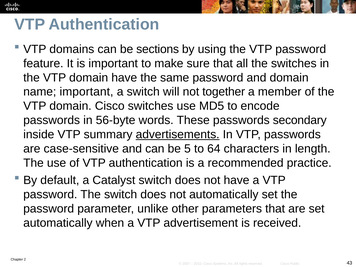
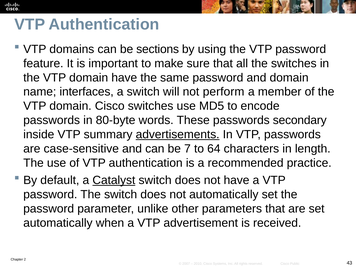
name important: important -> interfaces (87, 92)
together: together -> perform (224, 92)
56-byte: 56-byte -> 80-byte (116, 120)
5: 5 -> 7 (187, 149)
Catalyst underline: none -> present (114, 180)
